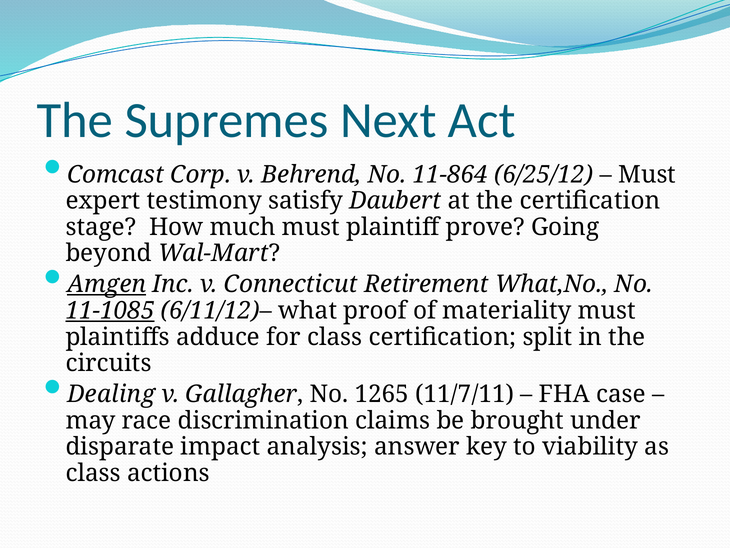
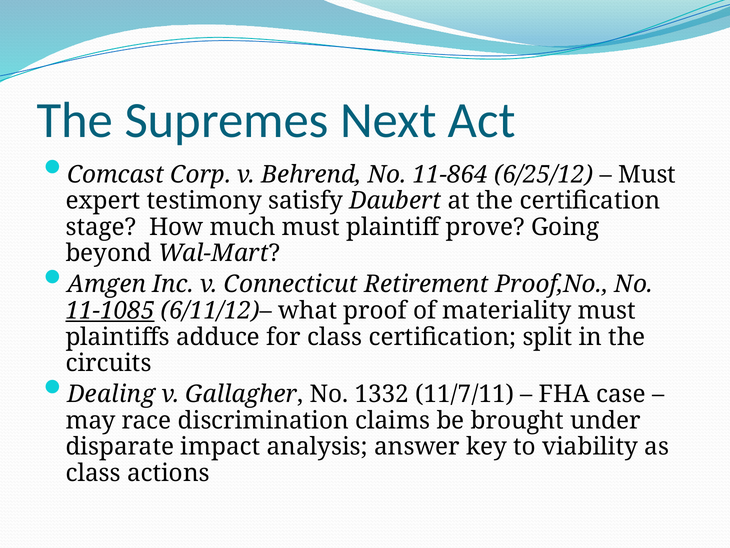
Amgen underline: present -> none (107, 284)
What,No: What,No -> Proof,No (552, 284)
1265: 1265 -> 1332 (382, 394)
